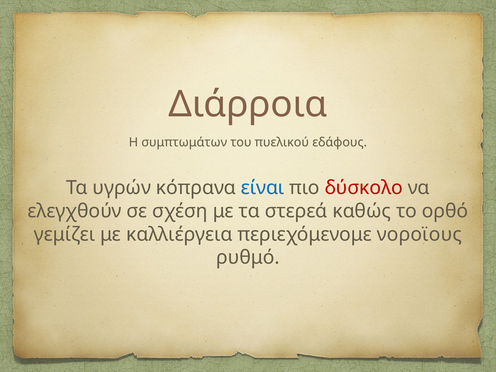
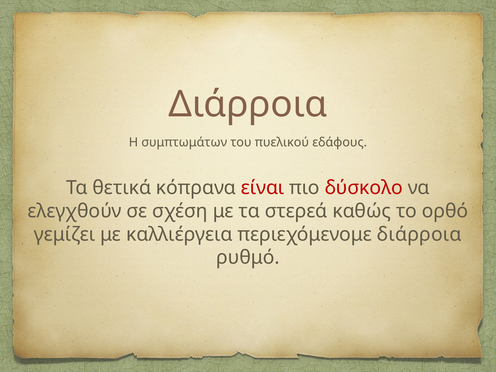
υγρών: υγρών -> θετικά (122, 188)
είναι colour: blue -> red (263, 188)
περιεχόμενομε νοροϊους: νοροϊους -> διάρροια (419, 234)
